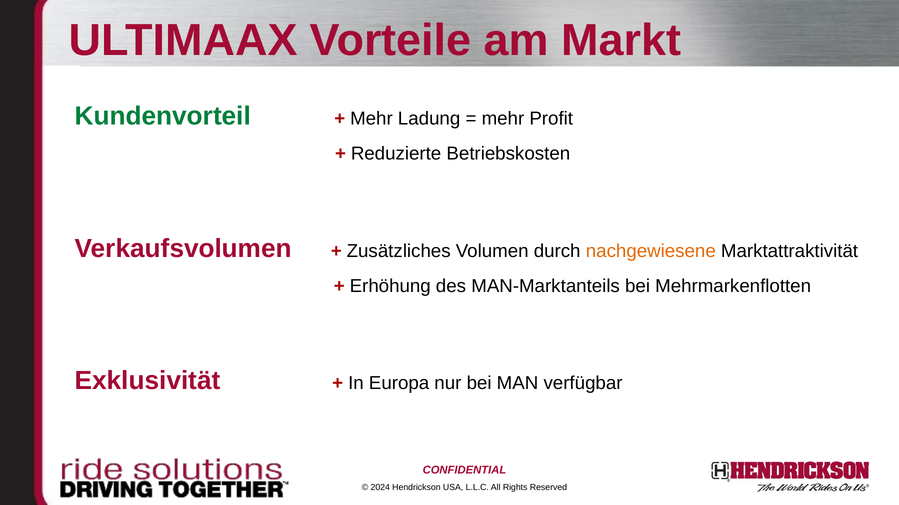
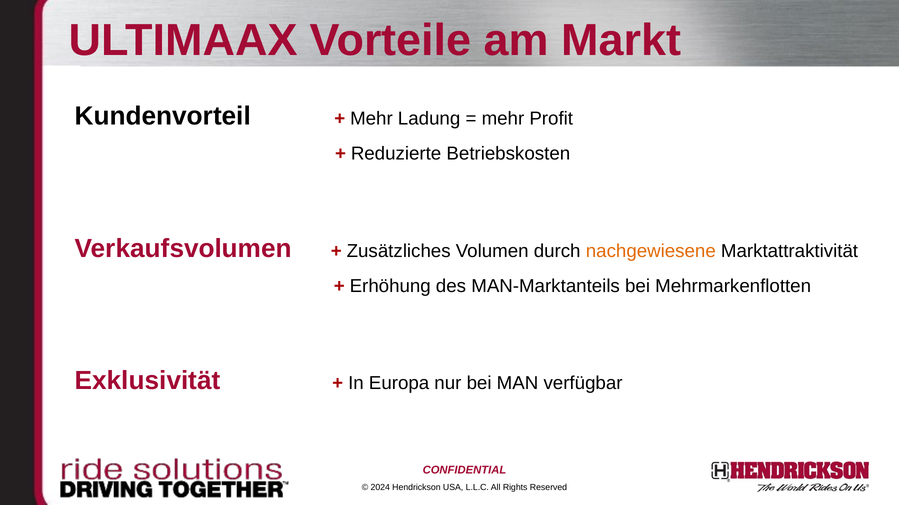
Kundenvorteil colour: green -> black (163, 116)
